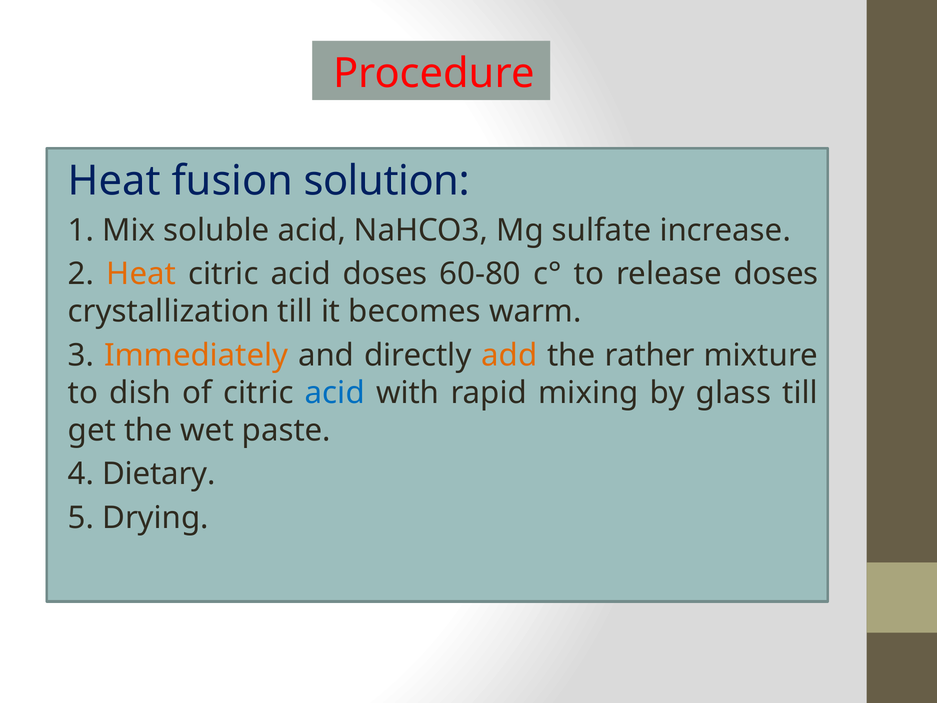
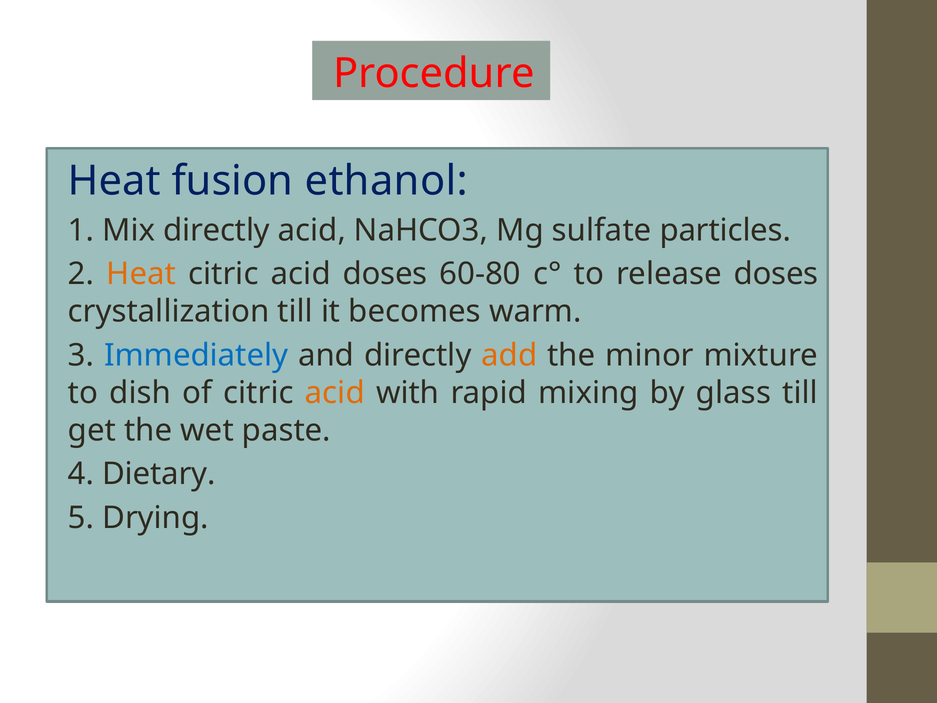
solution: solution -> ethanol (386, 181)
Mix soluble: soluble -> directly (216, 230)
increase: increase -> particles (725, 230)
Immediately colour: orange -> blue (196, 355)
rather: rather -> minor (650, 355)
acid colour: blue -> orange (335, 393)
